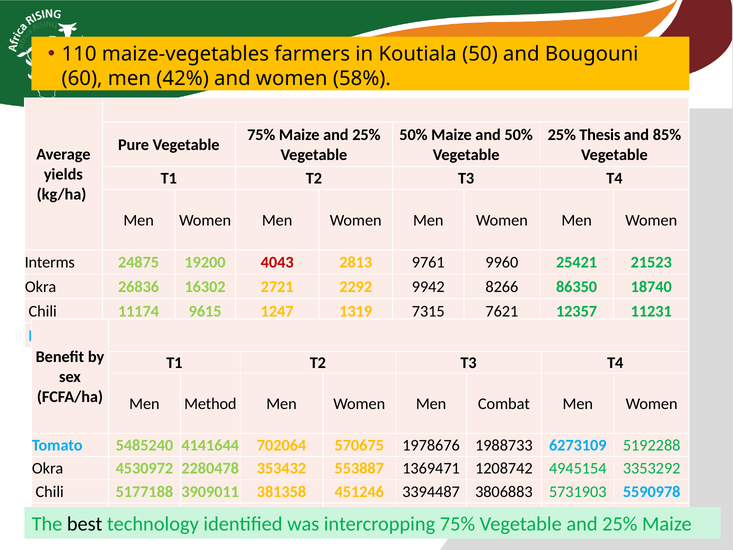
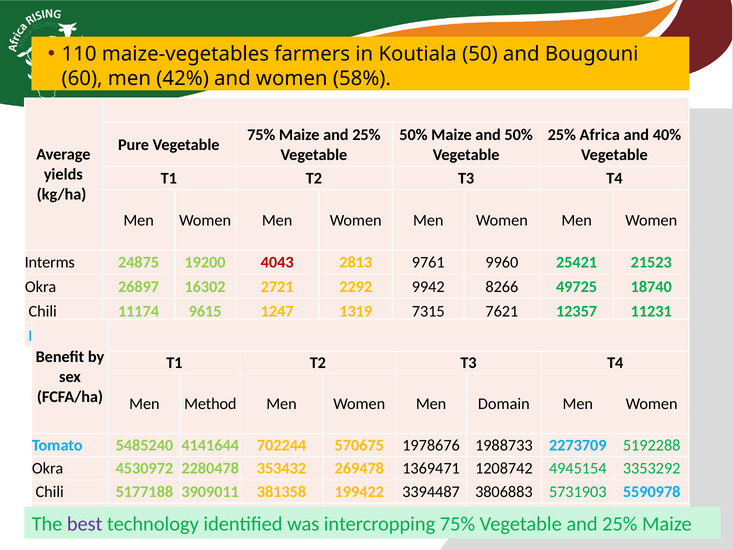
Thesis: Thesis -> Africa (600, 135)
85%: 85% -> 40% (667, 135)
26836: 26836 -> 26897 (139, 287)
86350: 86350 -> 49725 (577, 287)
Combat: Combat -> Domain (504, 404)
702064: 702064 -> 702244 (282, 445)
6273109: 6273109 -> 2273709 (578, 445)
553887: 553887 -> 269478 (359, 468)
451246: 451246 -> 199422 (359, 491)
best colour: black -> purple (85, 524)
